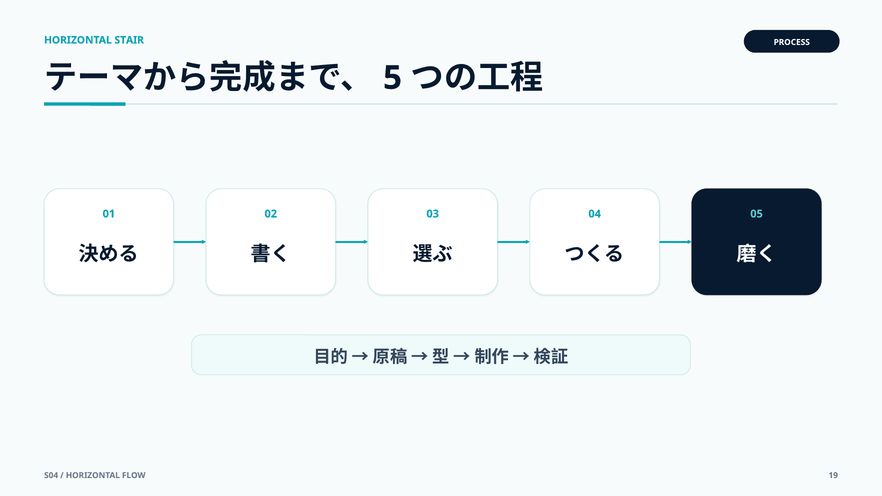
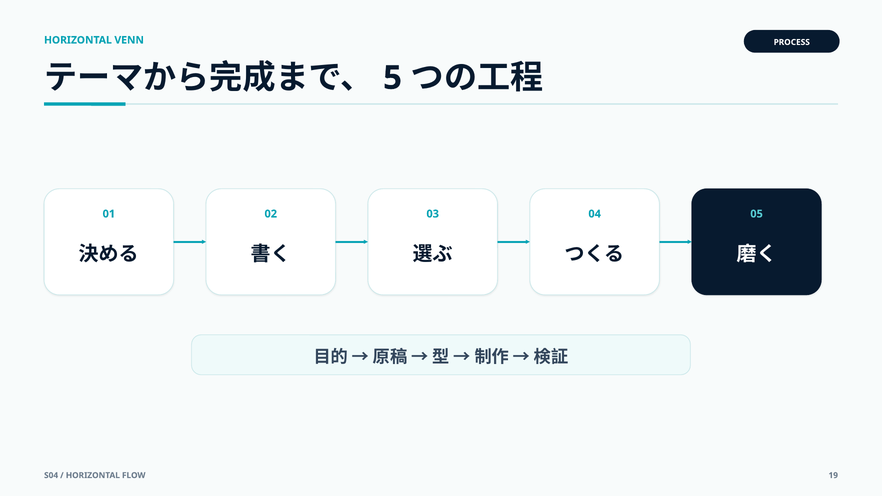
STAIR: STAIR -> VENN (129, 40)
